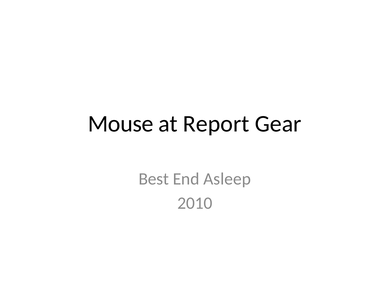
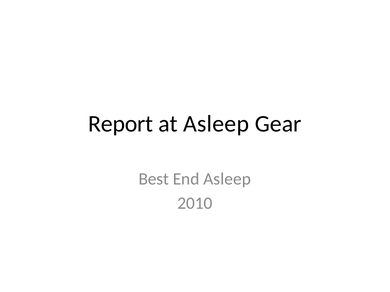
Mouse: Mouse -> Report (121, 124)
at Report: Report -> Asleep (216, 124)
